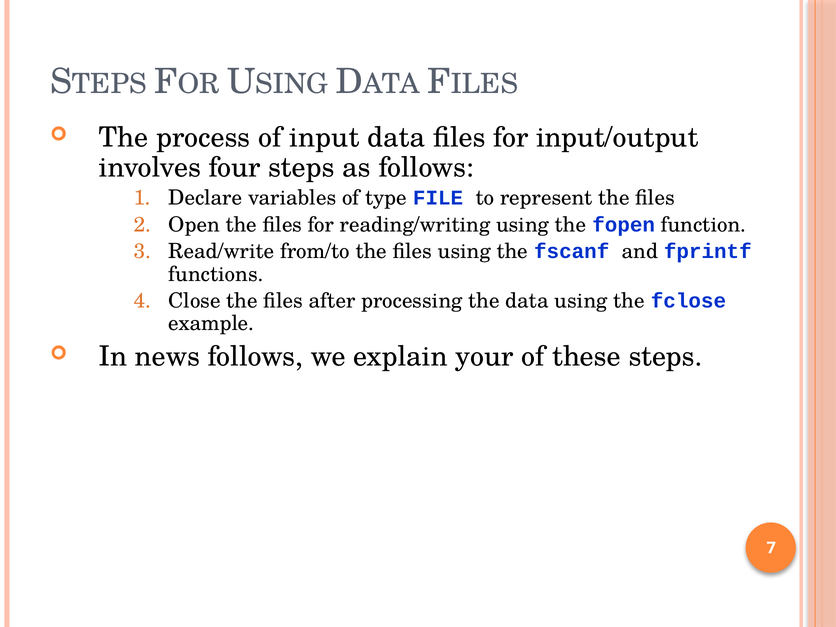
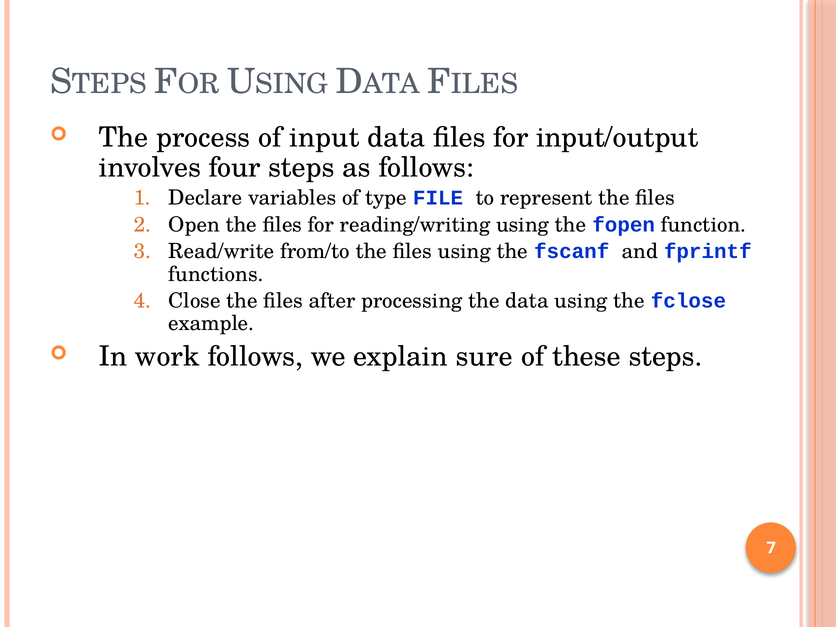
news: news -> work (167, 357)
your: your -> sure (484, 357)
